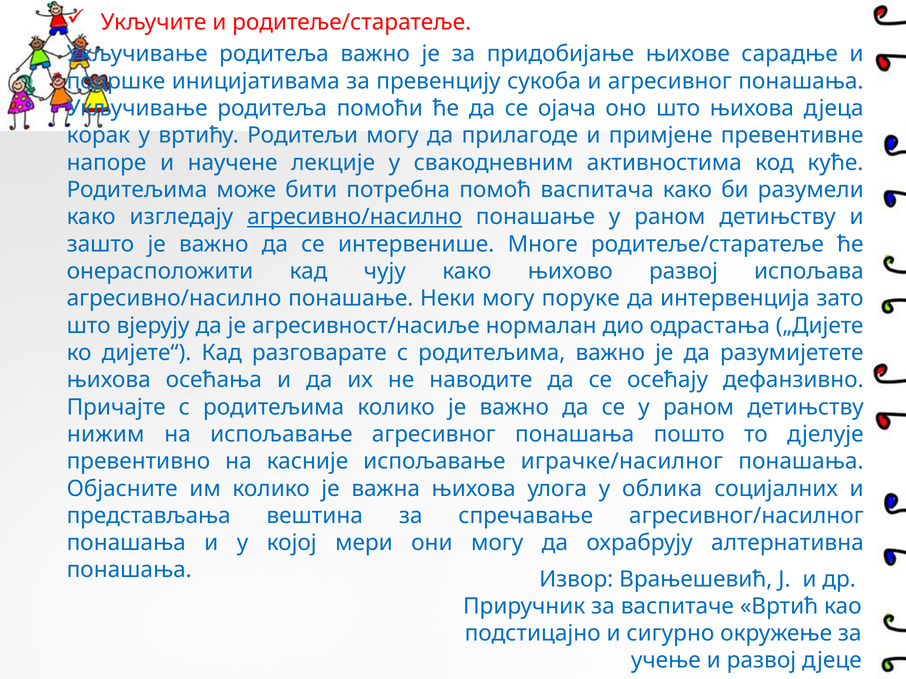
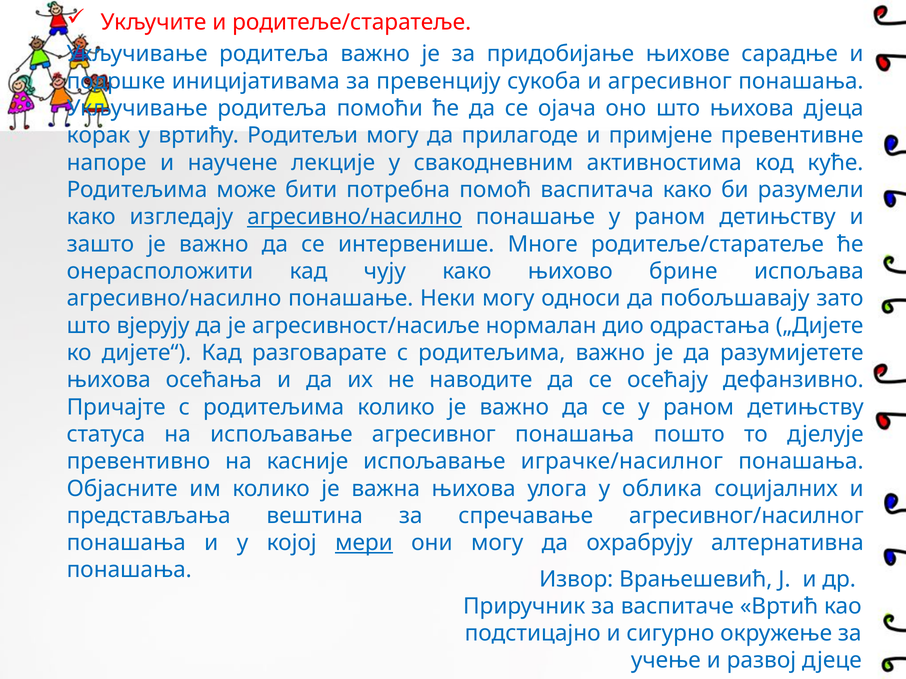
њихово развој: развој -> брине (683, 271)
поруке: поруке -> односи (581, 299)
интервенција: интервенција -> побољшавају (735, 299)
нижим: нижим -> статуса (106, 435)
мери underline: none -> present (364, 543)
